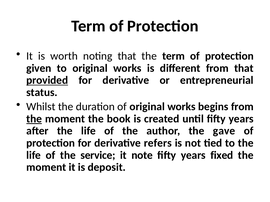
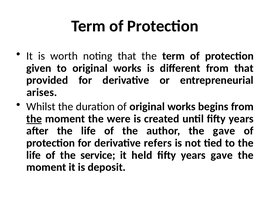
provided underline: present -> none (47, 80)
status: status -> arises (42, 93)
book: book -> were (119, 119)
note: note -> held (142, 155)
years fixed: fixed -> gave (222, 155)
